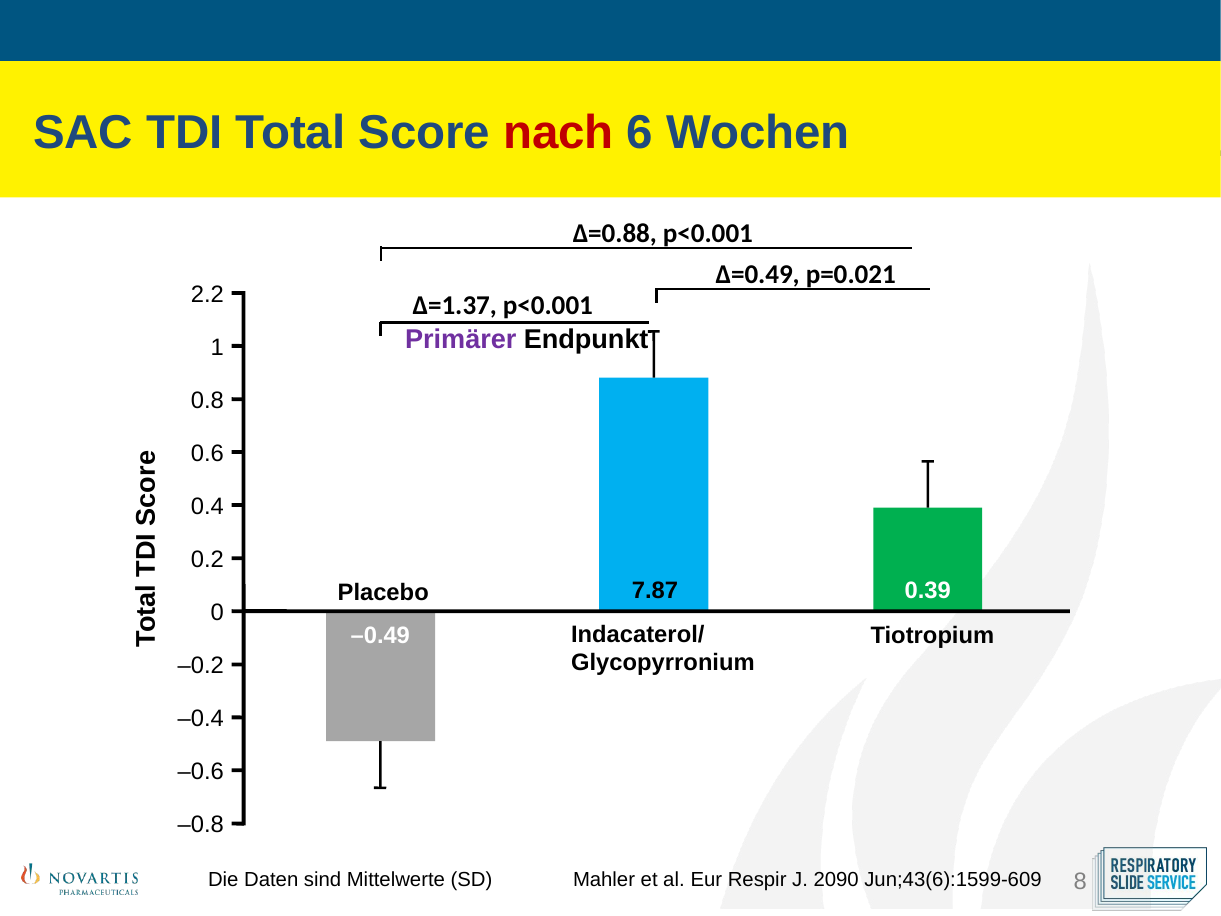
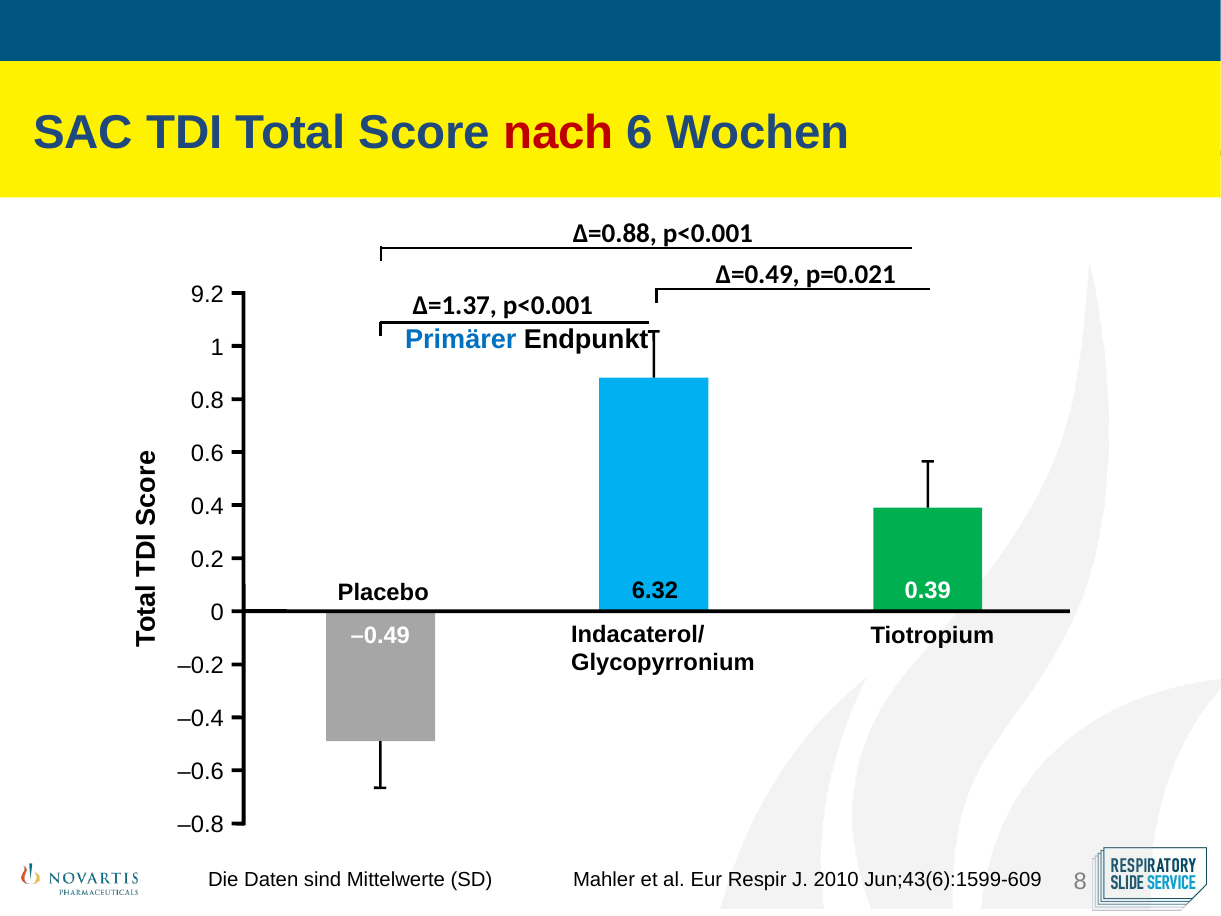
2.2: 2.2 -> 9.2 (207, 294)
Primärer colour: purple -> blue (461, 340)
7.87: 7.87 -> 6.32 (655, 591)
2090: 2090 -> 2010 (836, 880)
